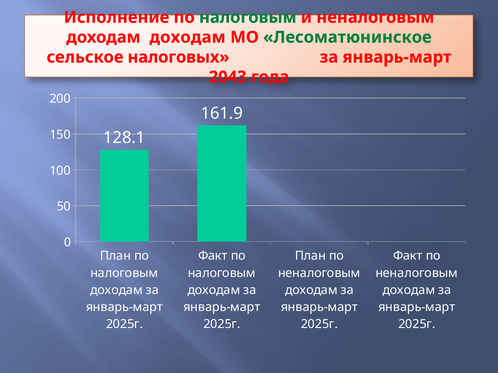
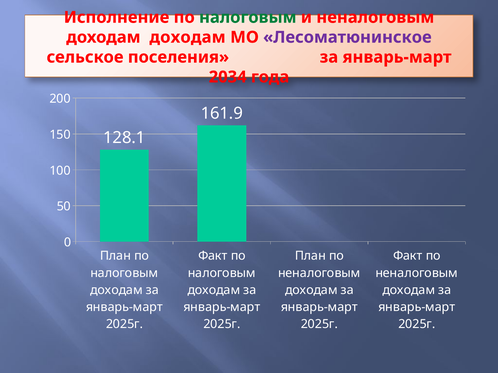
Лесоматюнинское colour: green -> purple (347, 37)
налоговых: налоговых -> поселения (178, 57)
2043: 2043 -> 2034 (228, 77)
